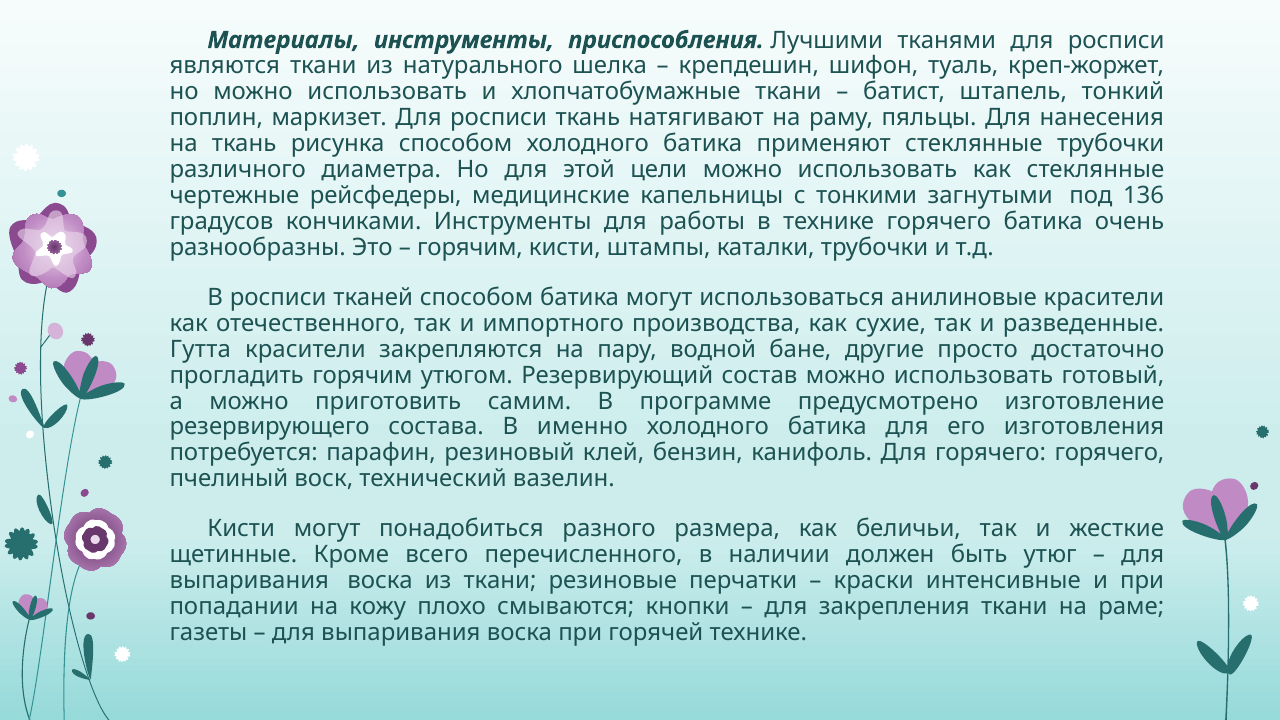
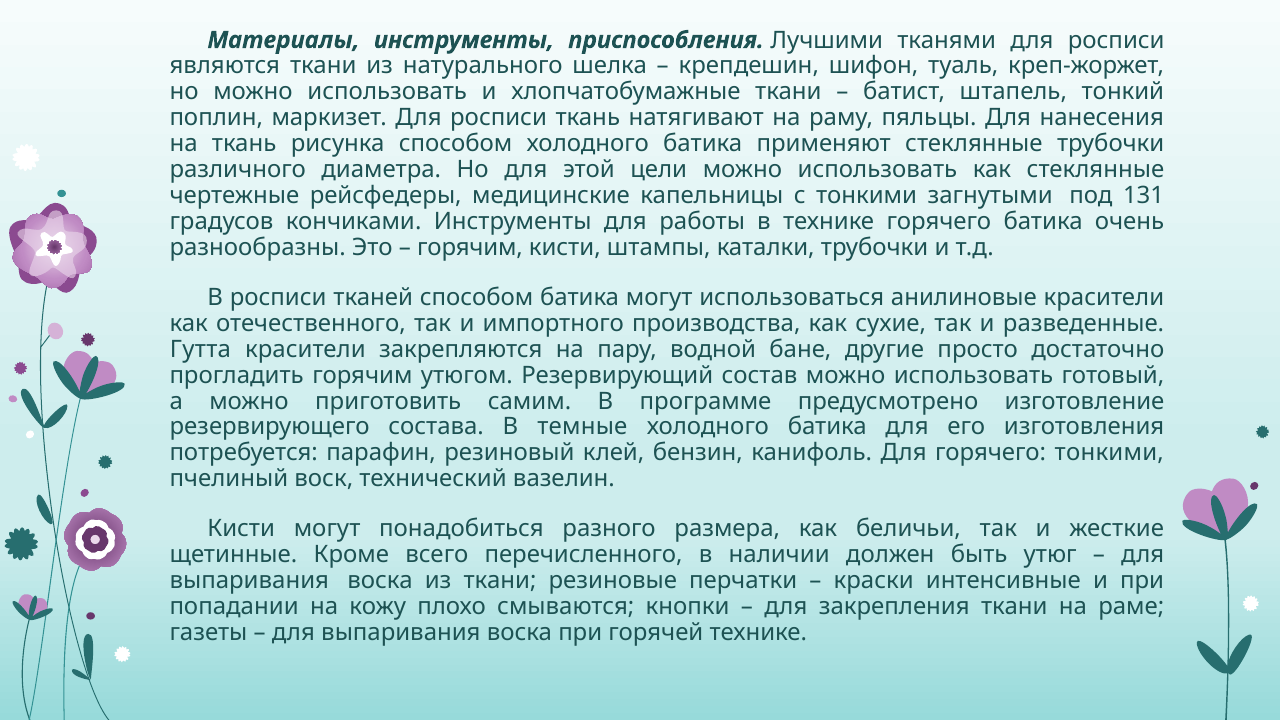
136: 136 -> 131 (1144, 196)
именно: именно -> темные (582, 427)
горячего горячего: горячего -> тонкими (1109, 453)
